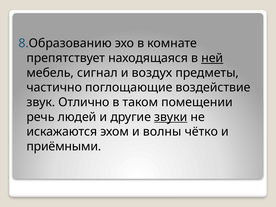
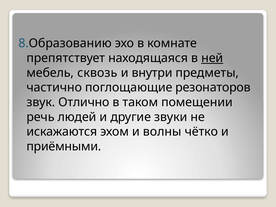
сигнал: сигнал -> сквозь (97, 73)
воздух: воздух -> внутри (152, 73)
воздействие: воздействие -> резонаторов (213, 88)
звуки underline: present -> none (171, 117)
